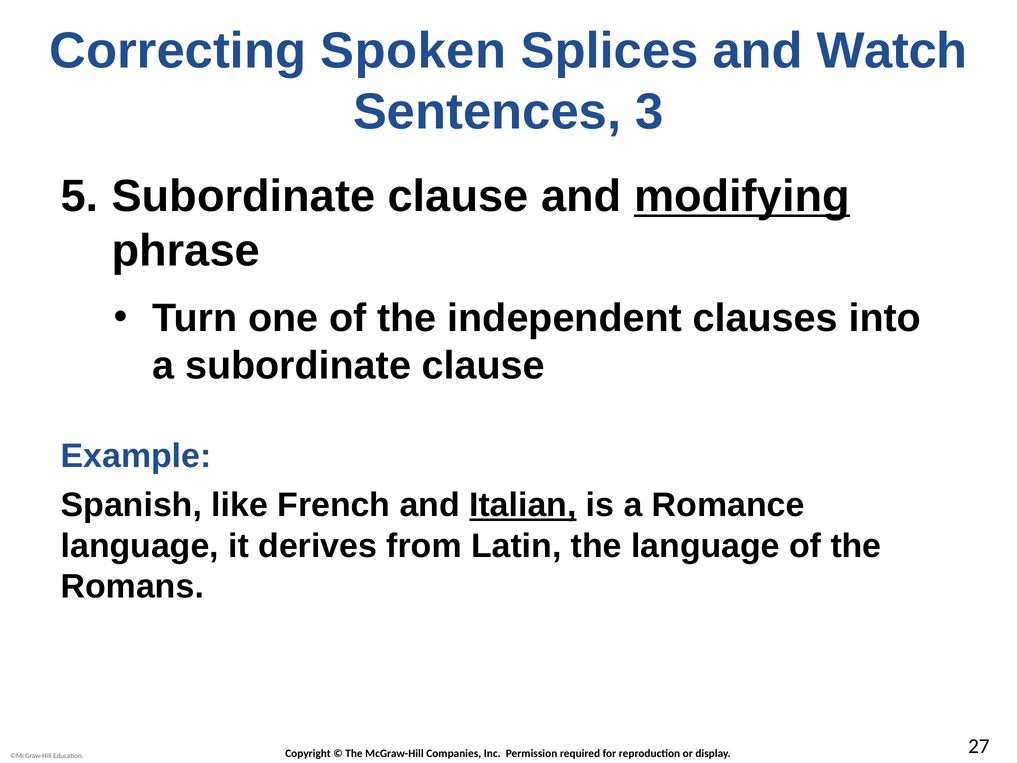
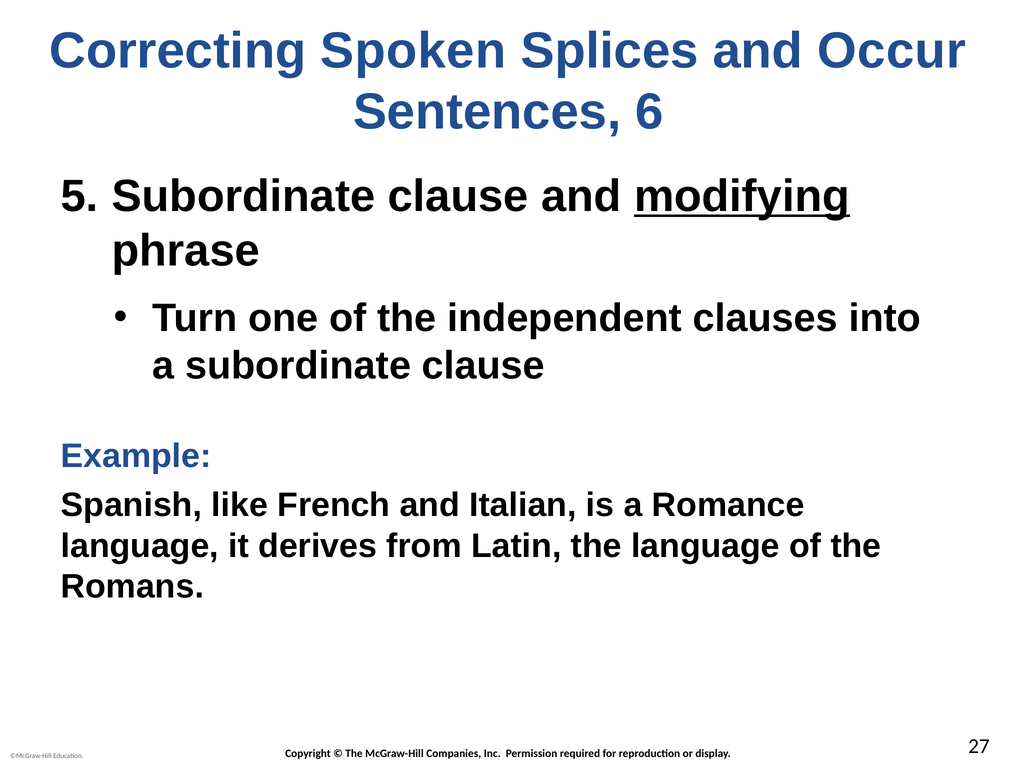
Watch: Watch -> Occur (892, 51)
3: 3 -> 6 (649, 112)
Italian underline: present -> none (523, 505)
